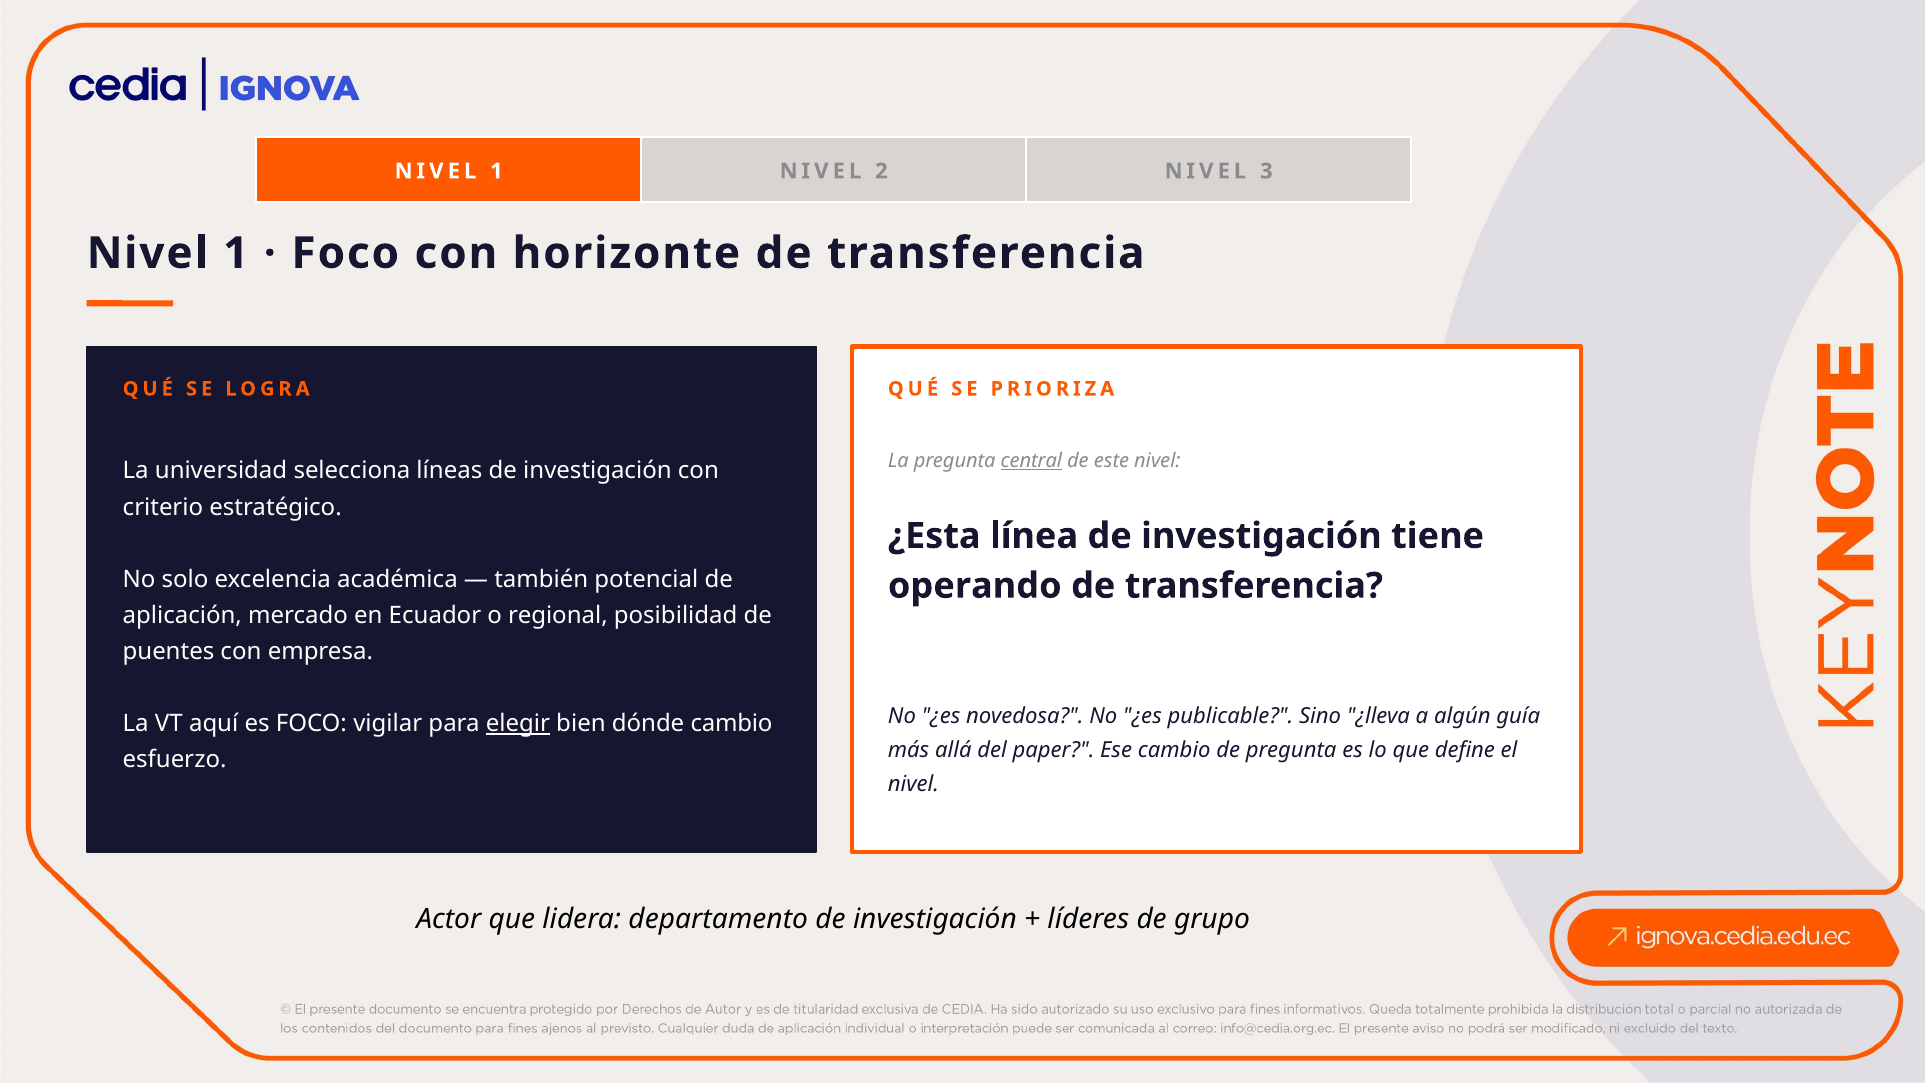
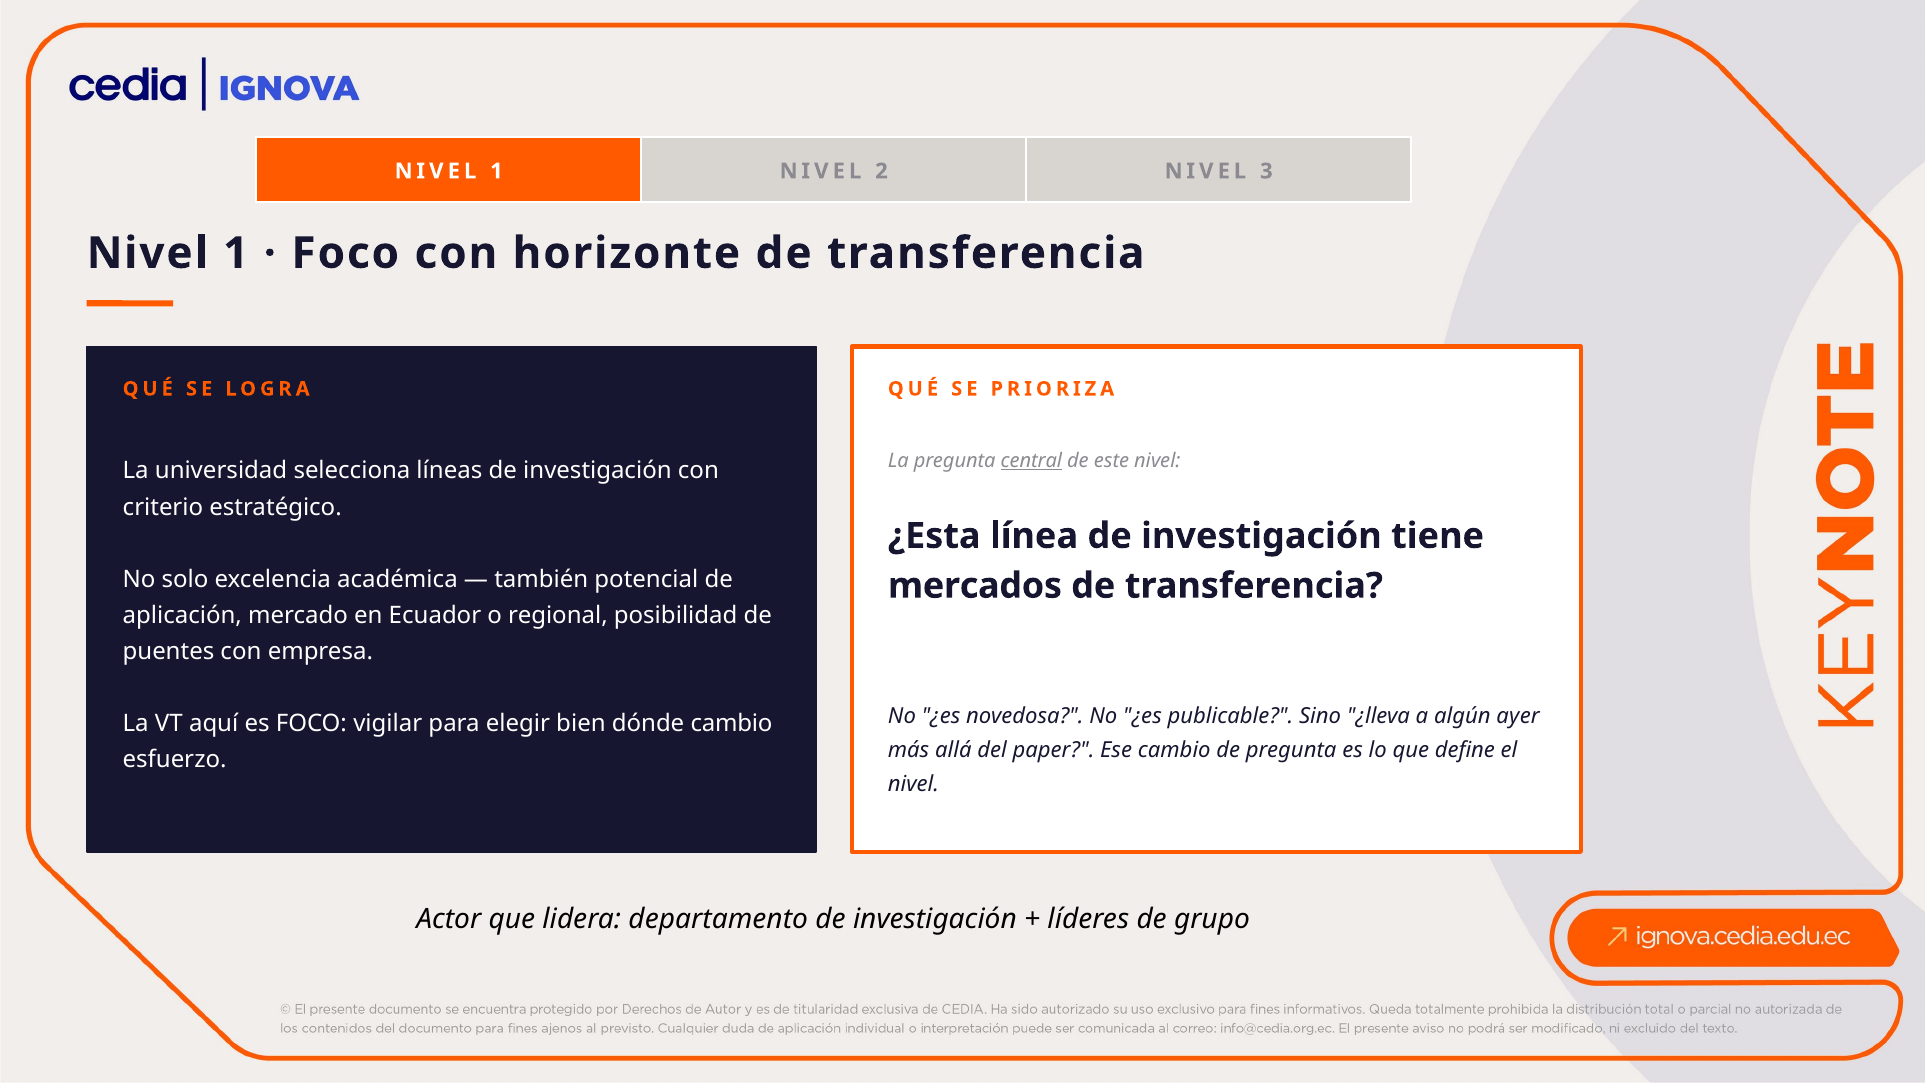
operando: operando -> mercados (975, 586)
guía: guía -> ayer (1518, 716)
elegir underline: present -> none (518, 724)
